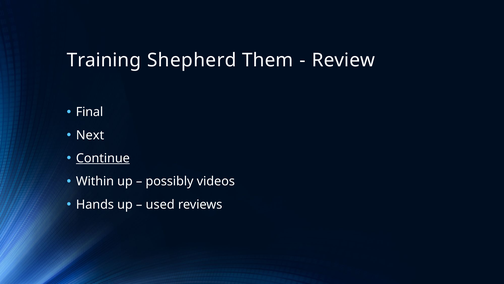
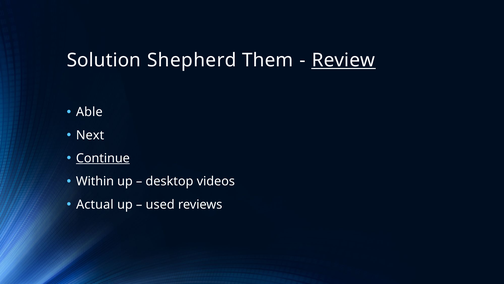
Training: Training -> Solution (104, 60)
Review underline: none -> present (343, 60)
Final: Final -> Able (89, 112)
possibly: possibly -> desktop (169, 181)
Hands: Hands -> Actual (95, 204)
